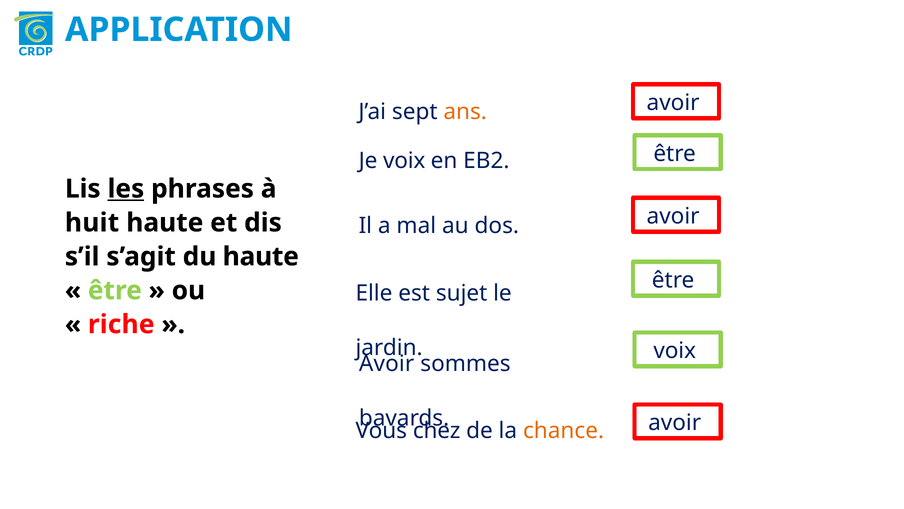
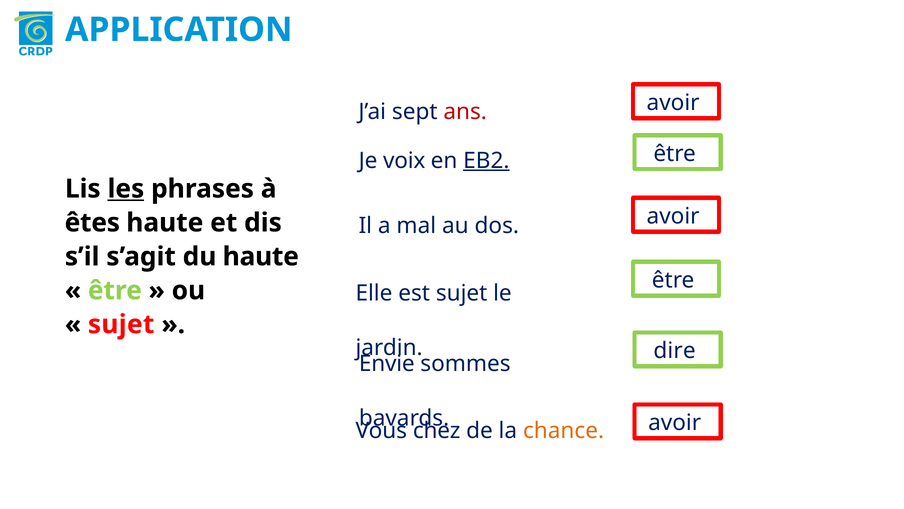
ans colour: orange -> red (465, 112)
EB2 underline: none -> present (486, 160)
huit: huit -> êtes (92, 223)
riche: riche -> sujet (121, 324)
voix: voix -> dire (675, 351)
Avoir: Avoir -> Envie (387, 364)
